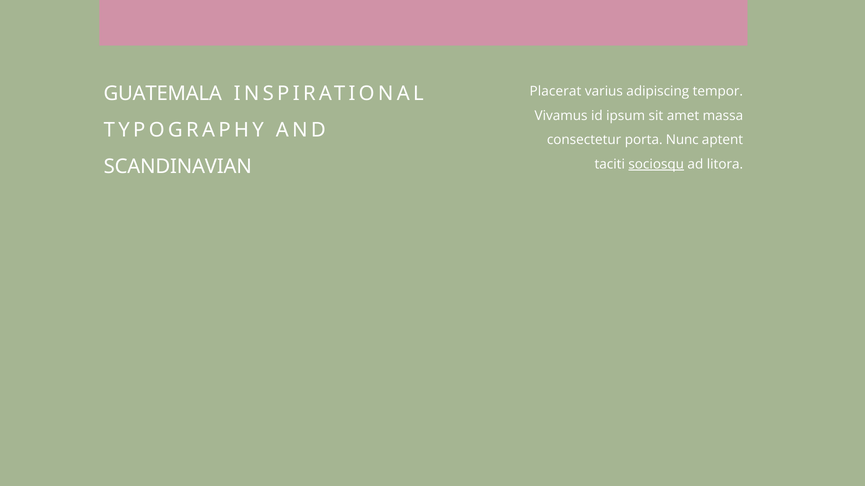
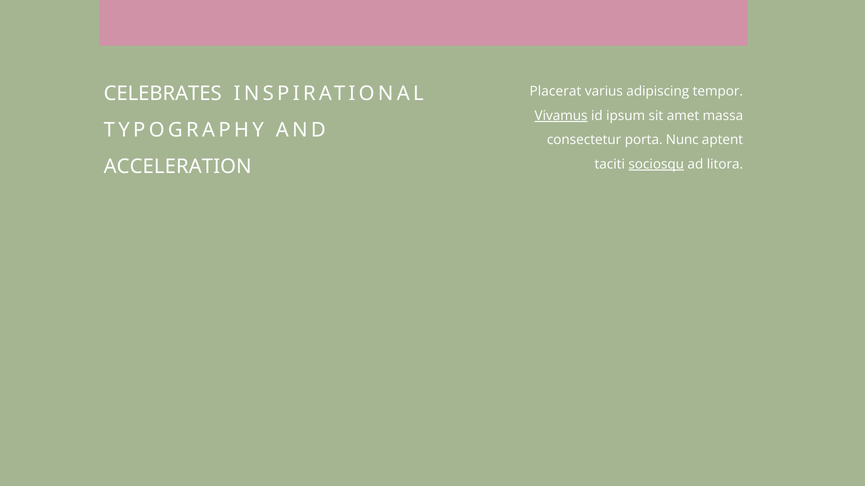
GUATEMALA: GUATEMALA -> CELEBRATES (163, 94)
Vivamus underline: none -> present (561, 116)
SCANDINAVIAN: SCANDINAVIAN -> ACCELERATION (178, 167)
